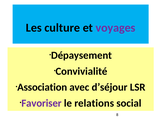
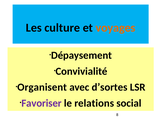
voyages colour: purple -> orange (115, 28)
Association: Association -> Organisent (42, 87)
d’séjour: d’séjour -> d’sortes (110, 87)
